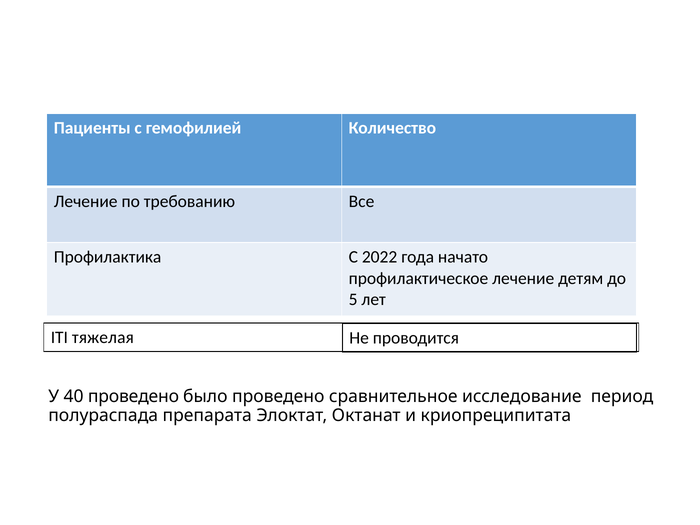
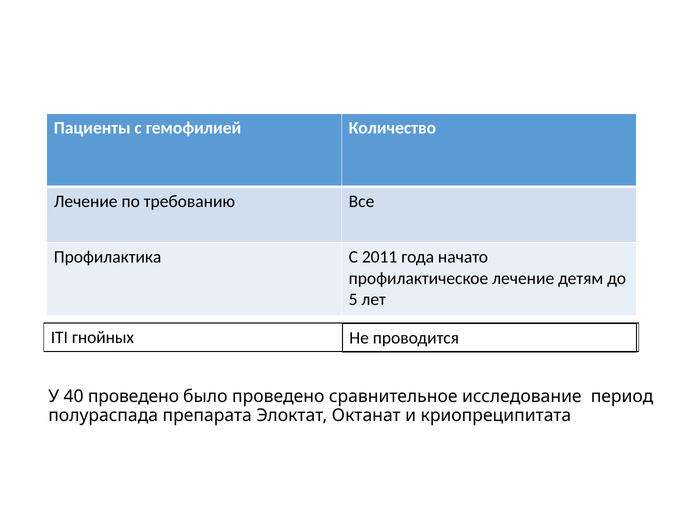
2022: 2022 -> 2011 (380, 257)
тяжелая: тяжелая -> гнойных (103, 338)
